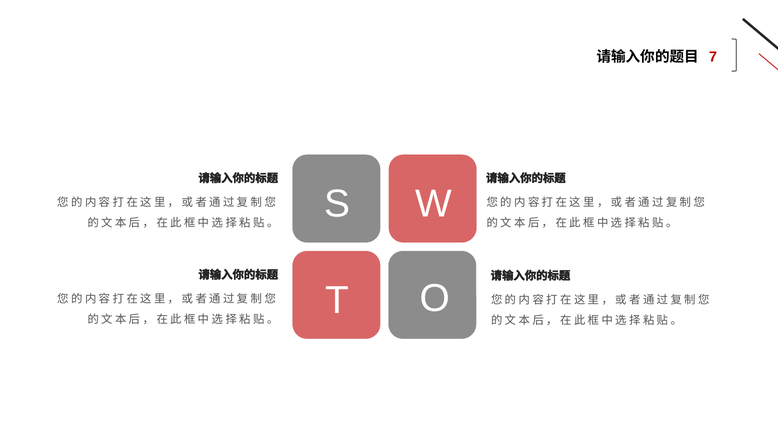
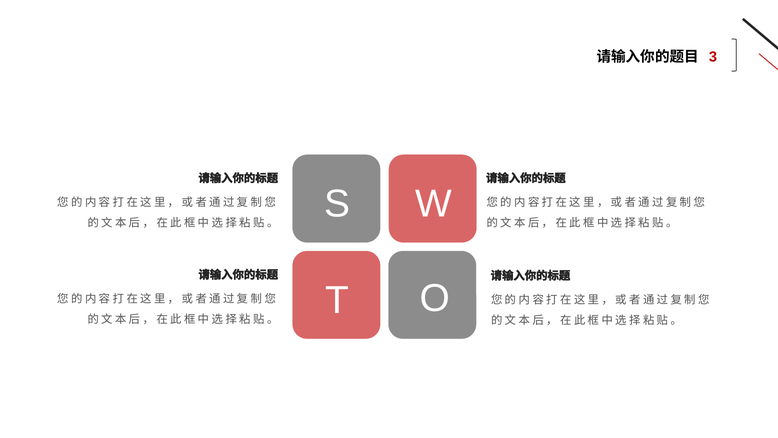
7: 7 -> 3 (713, 57)
